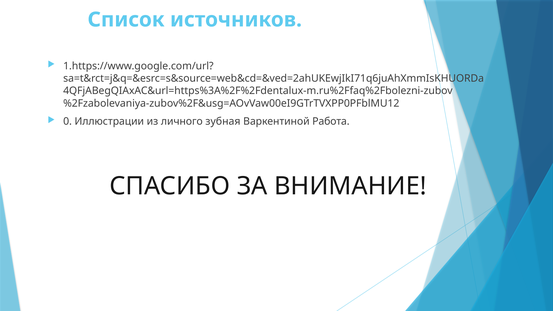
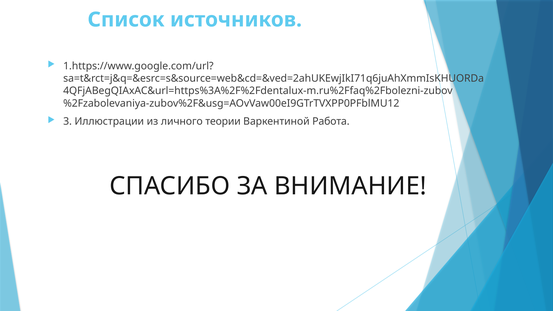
0: 0 -> 3 (68, 121)
зубная: зубная -> теории (223, 121)
